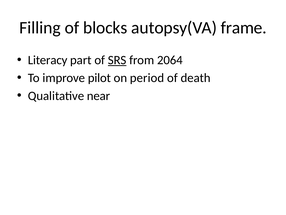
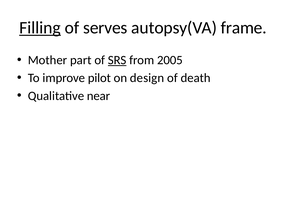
Filling underline: none -> present (40, 28)
blocks: blocks -> serves (105, 28)
Literacy: Literacy -> Mother (48, 60)
2064: 2064 -> 2005 (170, 60)
period: period -> design (147, 78)
